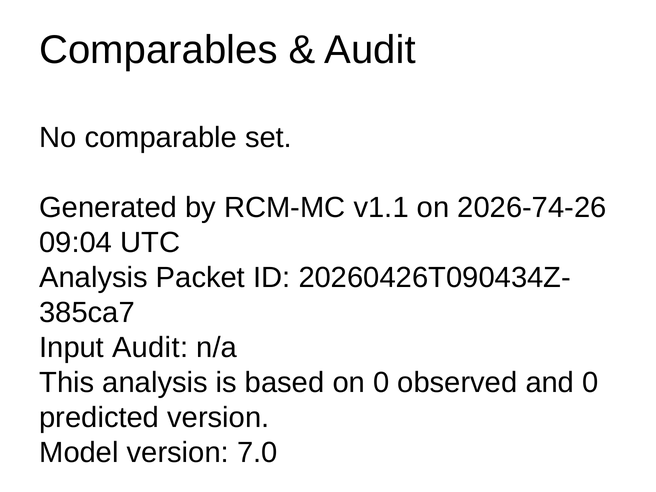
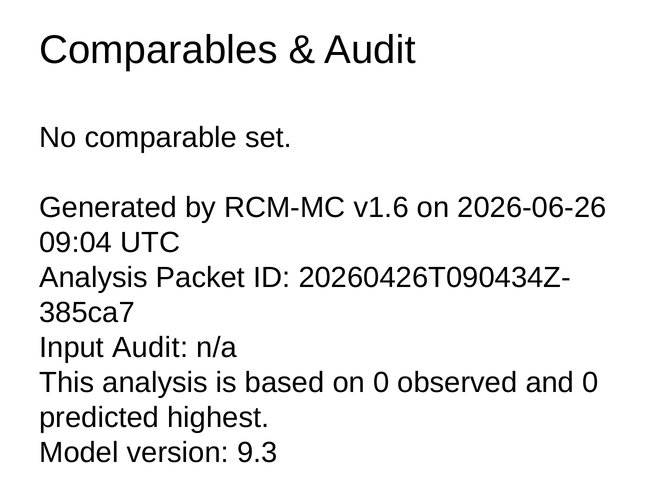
v1.1: v1.1 -> v1.6 (381, 208)
2026-74-26: 2026-74-26 -> 2026-06-26 (532, 208)
predicted version: version -> highest (218, 418)
7.0: 7.0 -> 9.3 (257, 453)
